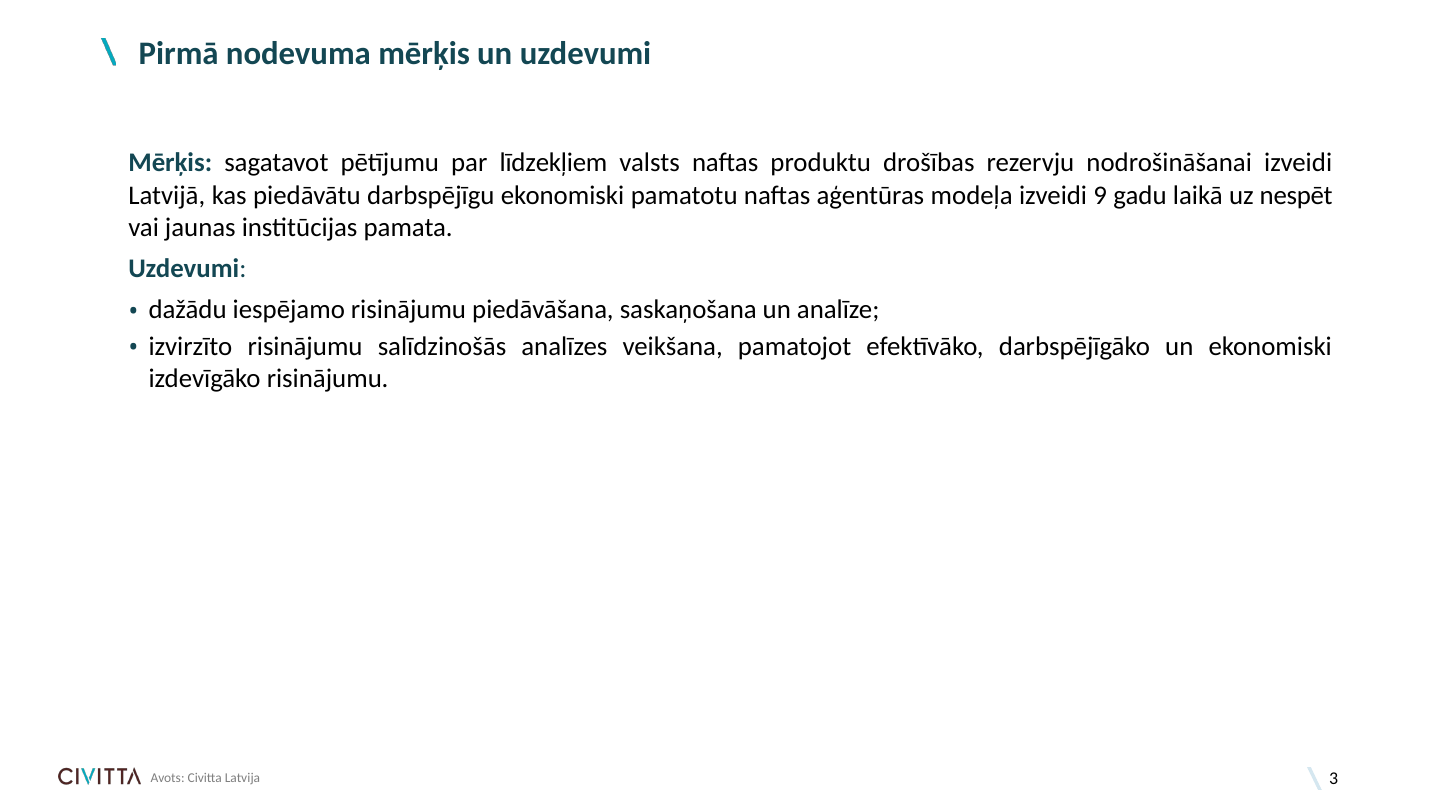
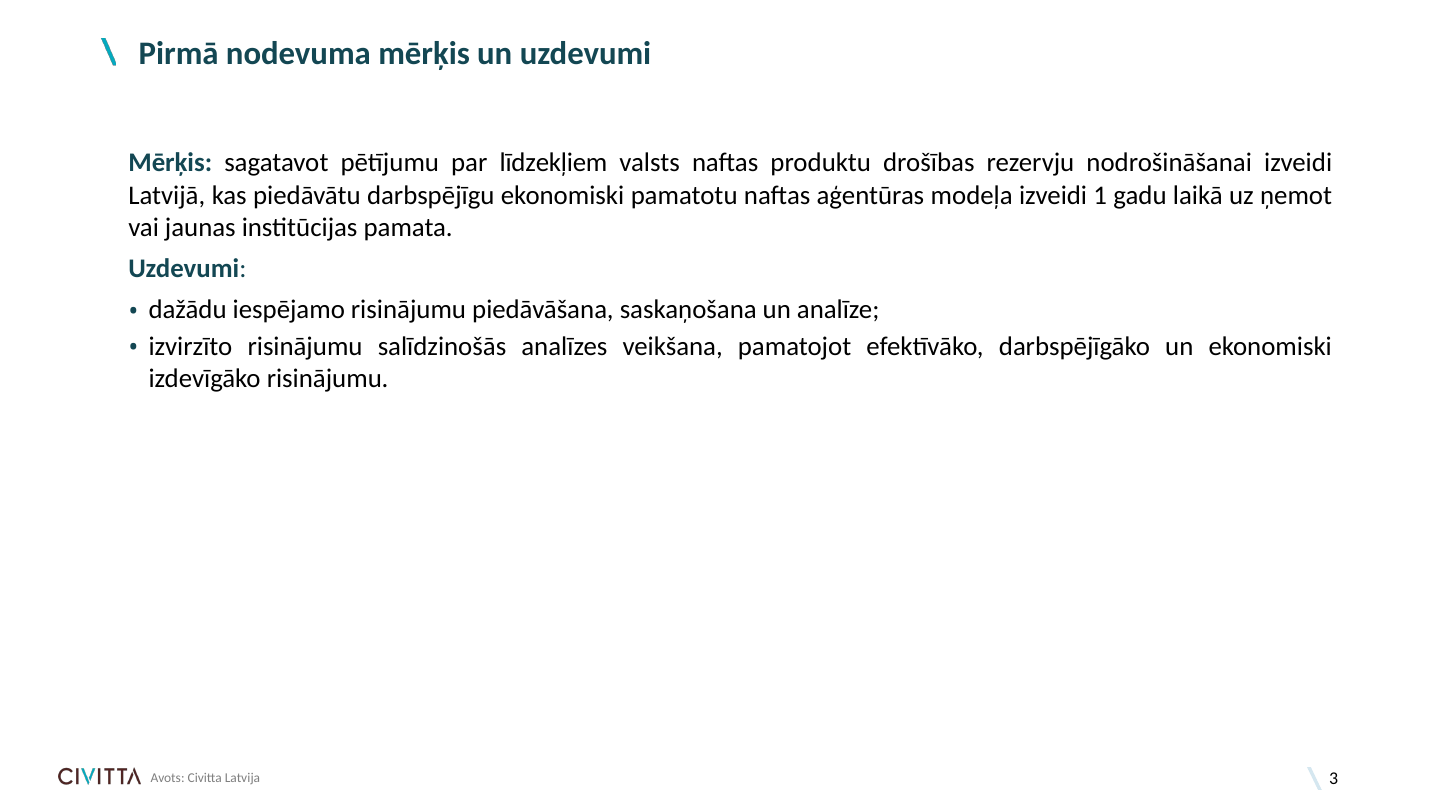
9: 9 -> 1 (1100, 195)
nespēt: nespēt -> ņemot (1296, 195)
